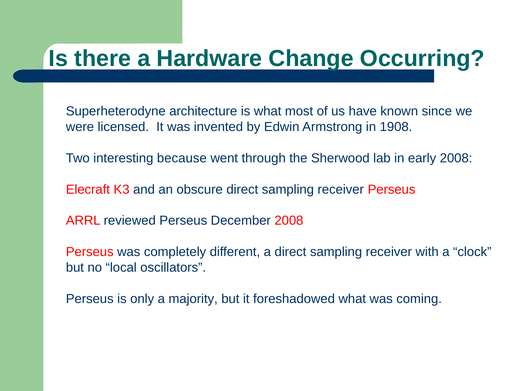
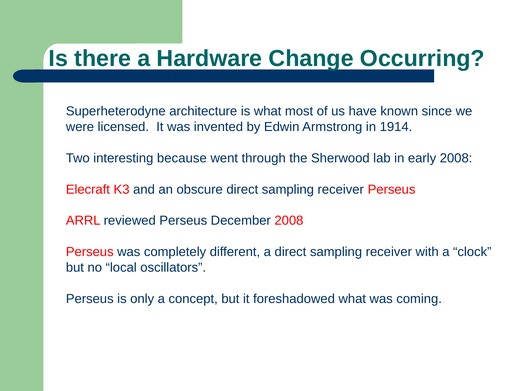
1908: 1908 -> 1914 (396, 127)
majority: majority -> concept (193, 299)
